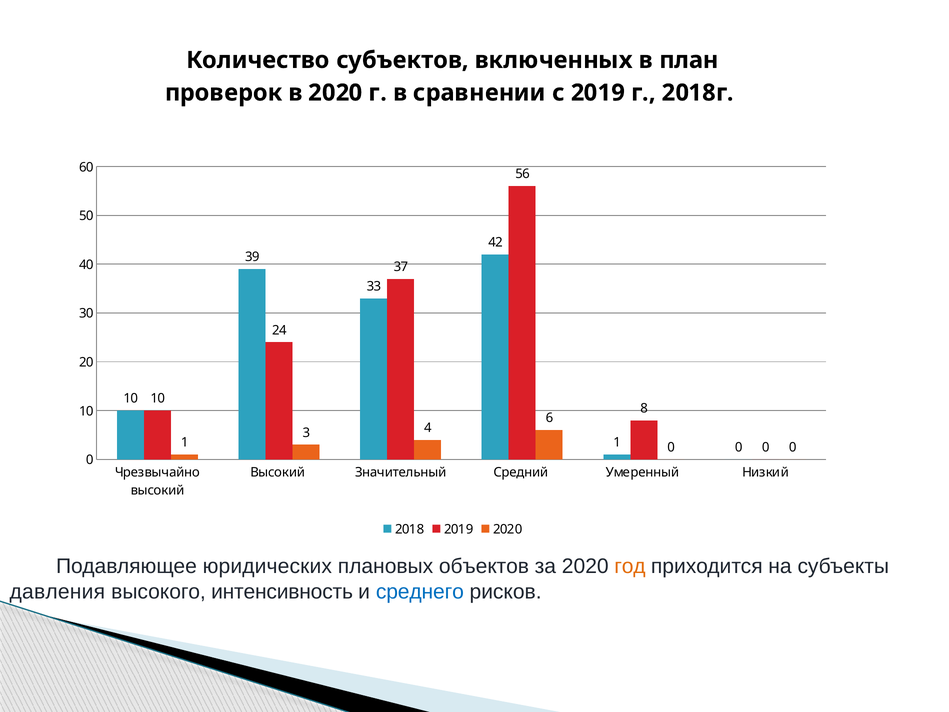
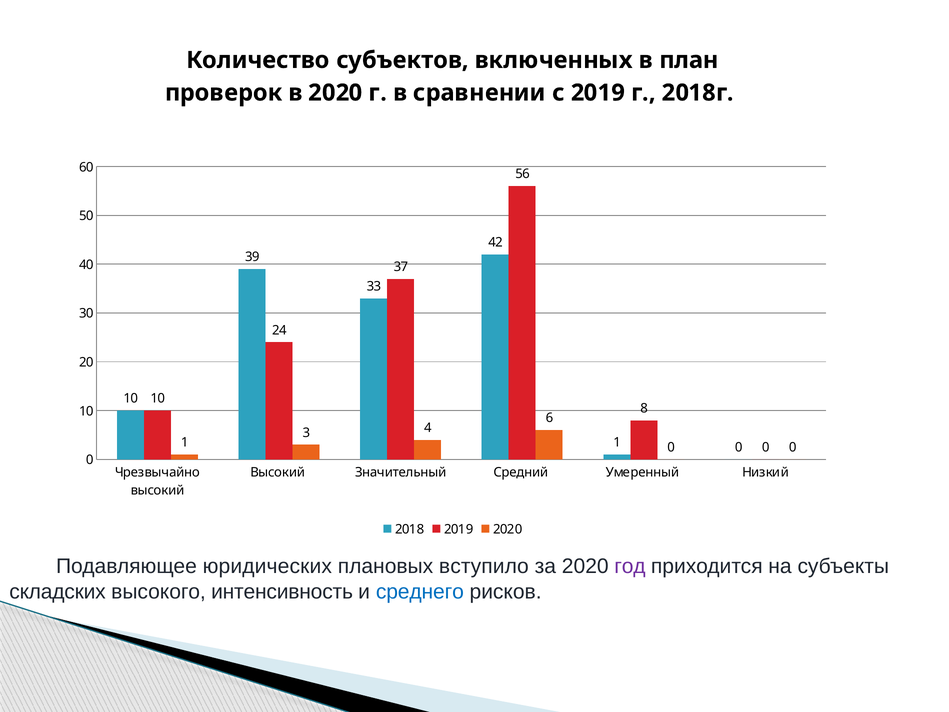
объектов: объектов -> вступило (484, 566)
год colour: orange -> purple (630, 566)
давления: давления -> складских (58, 591)
